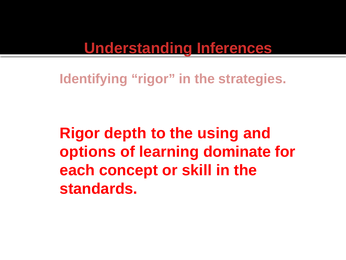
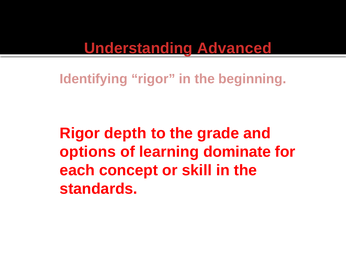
Inferences: Inferences -> Advanced (234, 48)
strategies: strategies -> beginning (252, 79)
using: using -> grade (218, 133)
